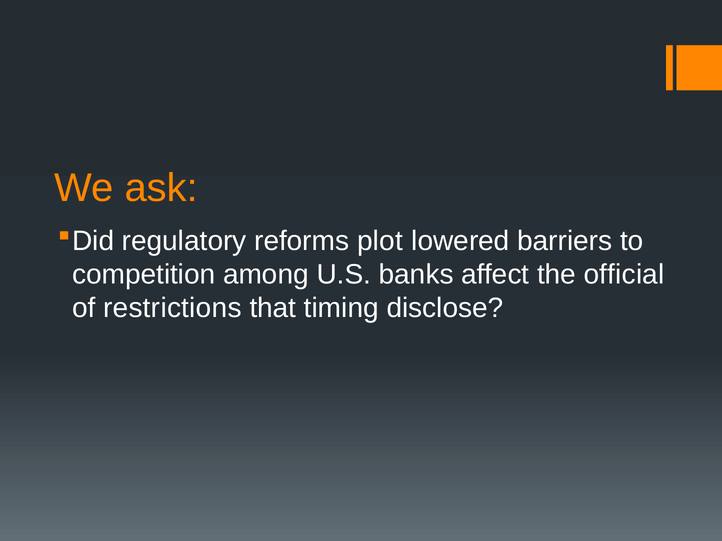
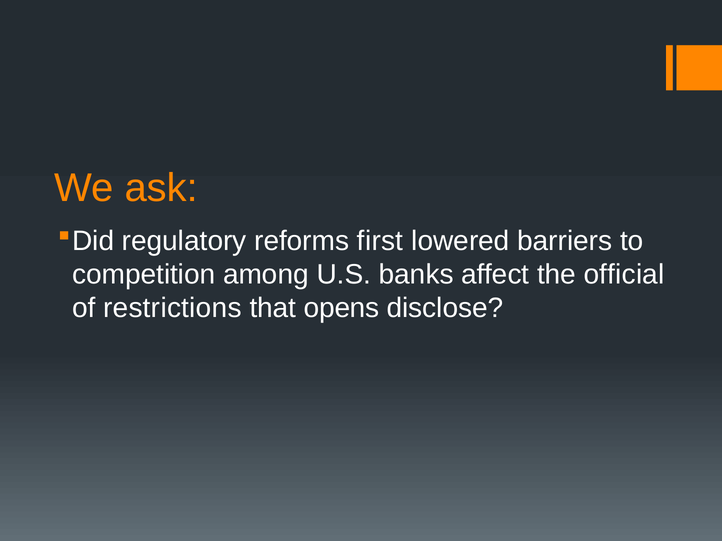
plot: plot -> first (380, 241)
timing: timing -> opens (342, 308)
